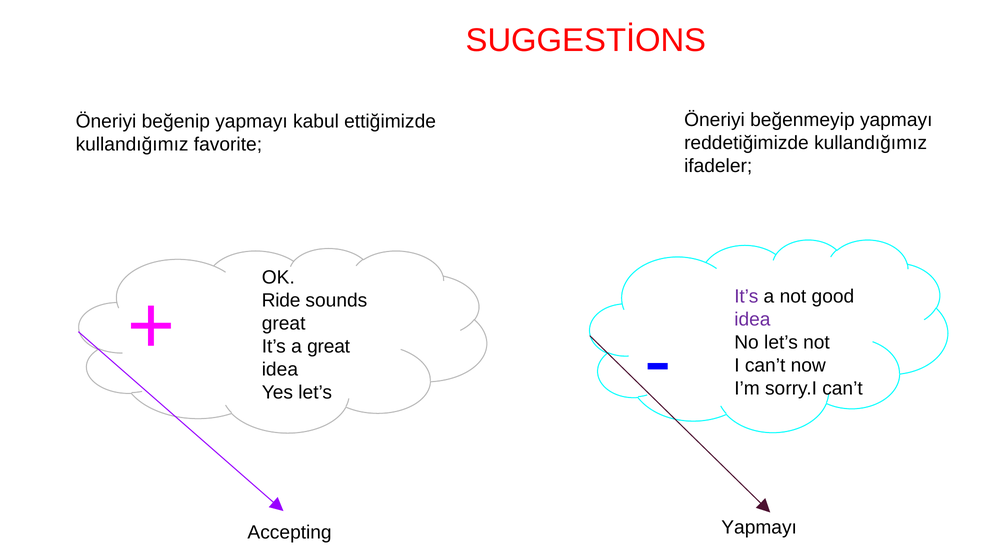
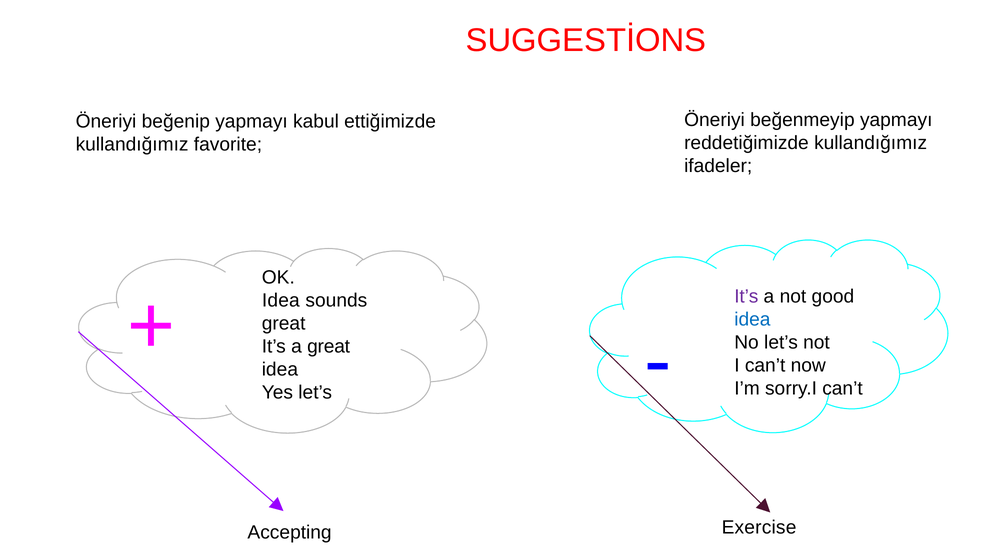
Ride: Ride -> Idea (281, 301)
idea colour: purple -> blue (752, 319)
Yapmayı: Yapmayı -> Exercise (759, 527)
